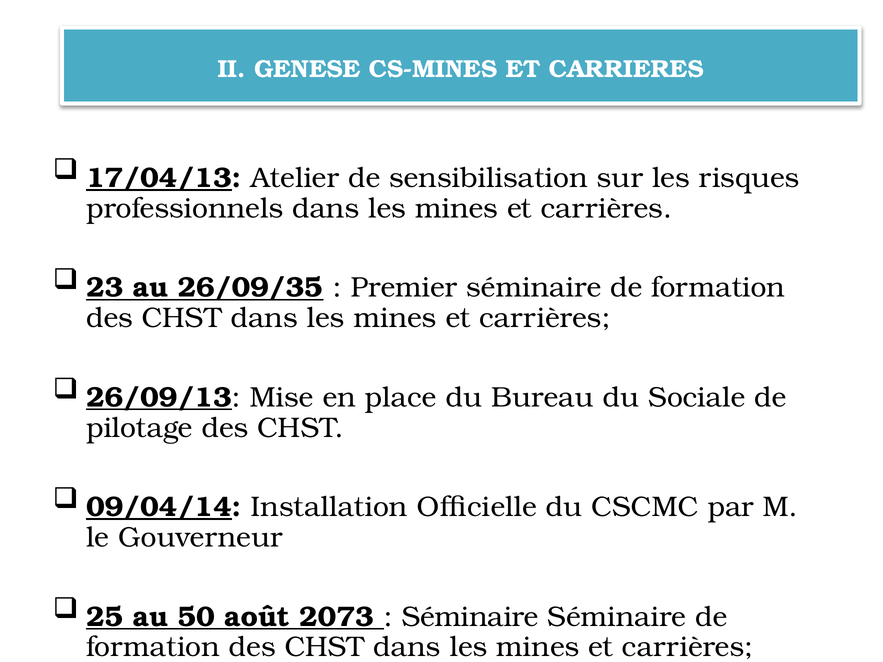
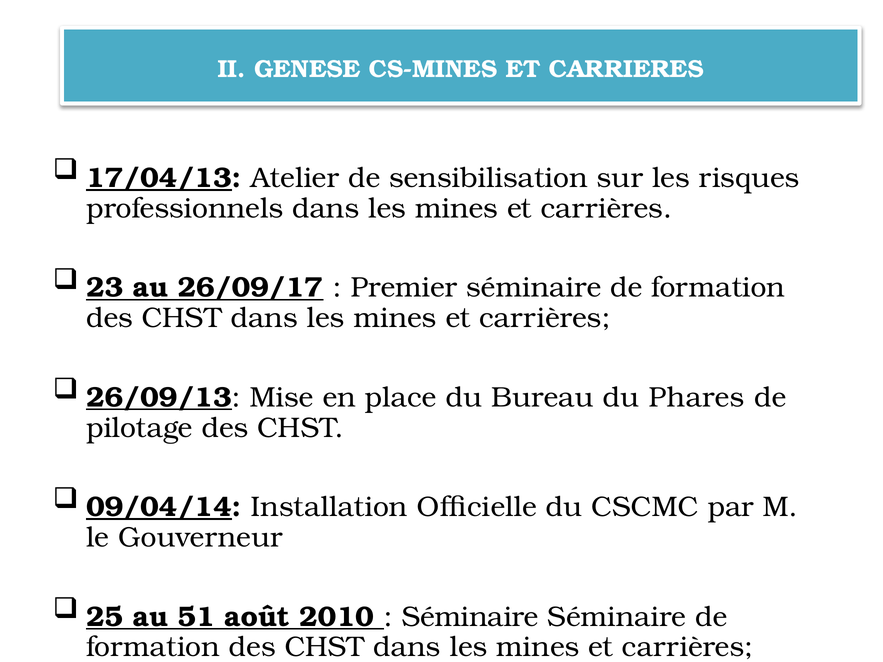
26/09/35: 26/09/35 -> 26/09/17 (250, 288)
Sociale: Sociale -> Phares (697, 397)
50: 50 -> 51 (196, 617)
2073: 2073 -> 2010 (337, 617)
